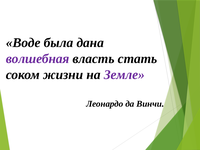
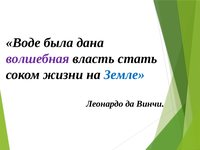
Земле colour: purple -> blue (124, 75)
